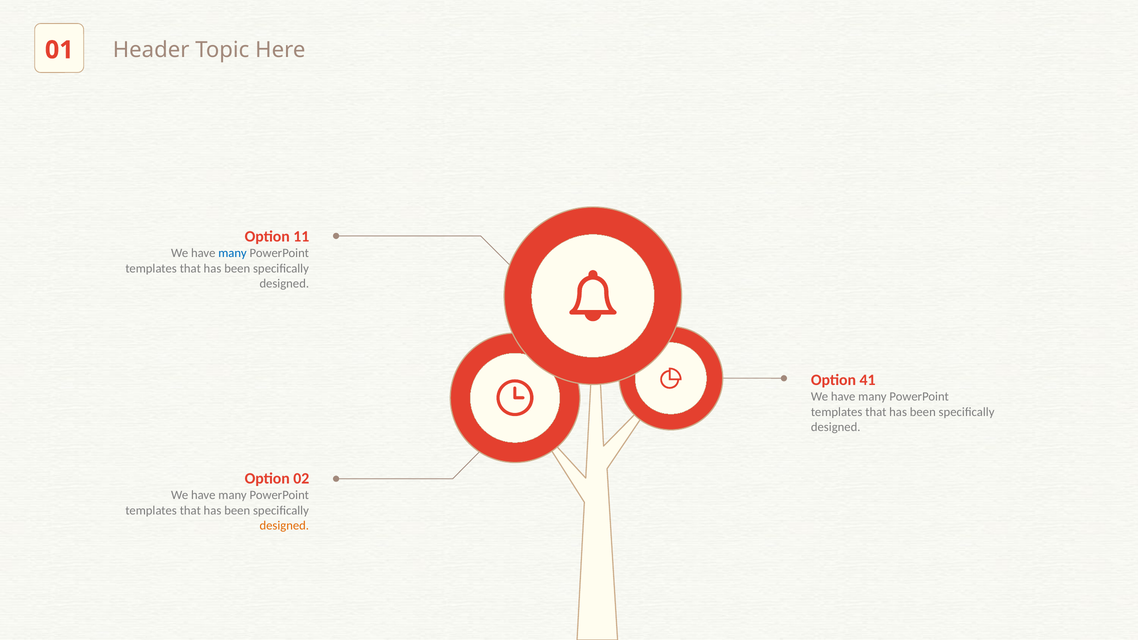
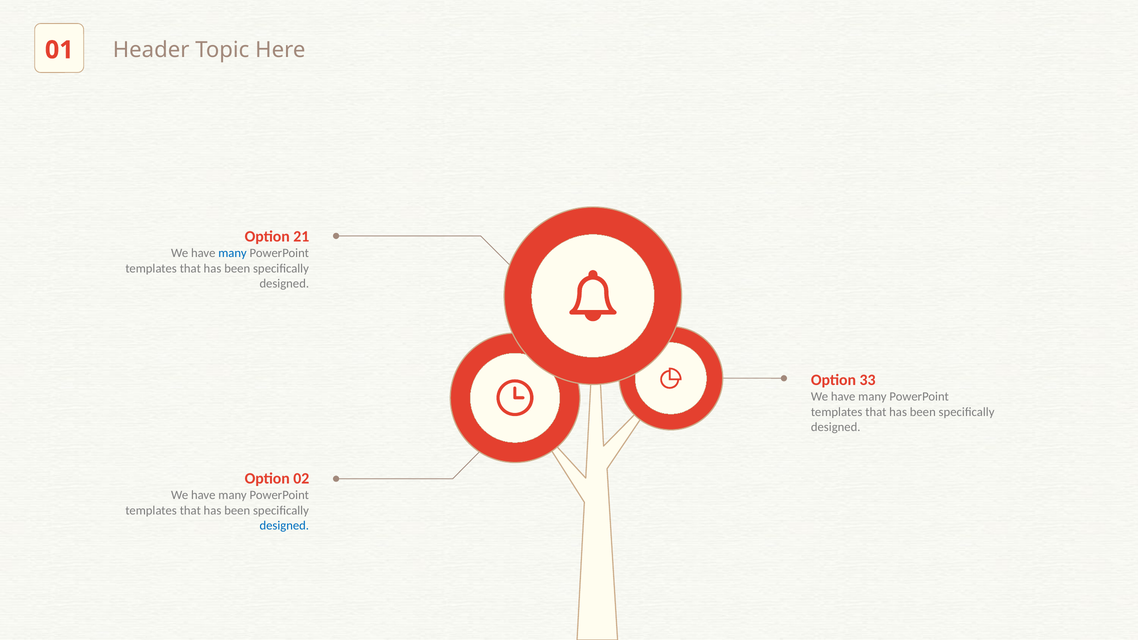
11: 11 -> 21 (301, 236)
41: 41 -> 33 (868, 380)
designed colour: orange -> blue (284, 526)
